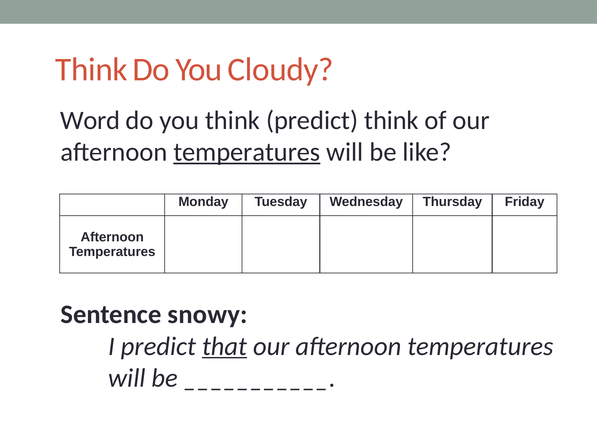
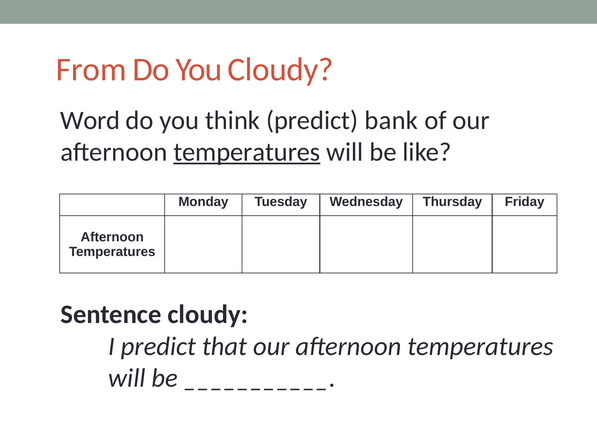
Think: Think -> From (91, 69)
predict think: think -> bank (391, 120)
Sentence snowy: snowy -> cloudy (208, 314)
that underline: present -> none (225, 346)
